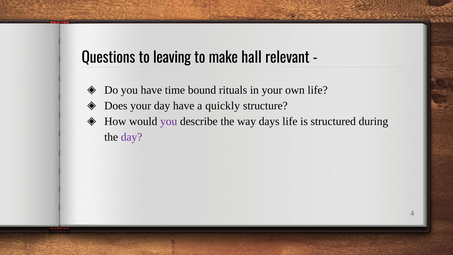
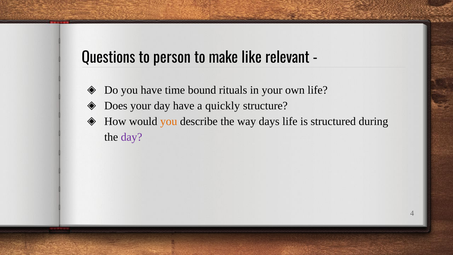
leaving: leaving -> person (172, 58)
hall: hall -> like (252, 58)
you colour: purple -> orange (169, 121)
